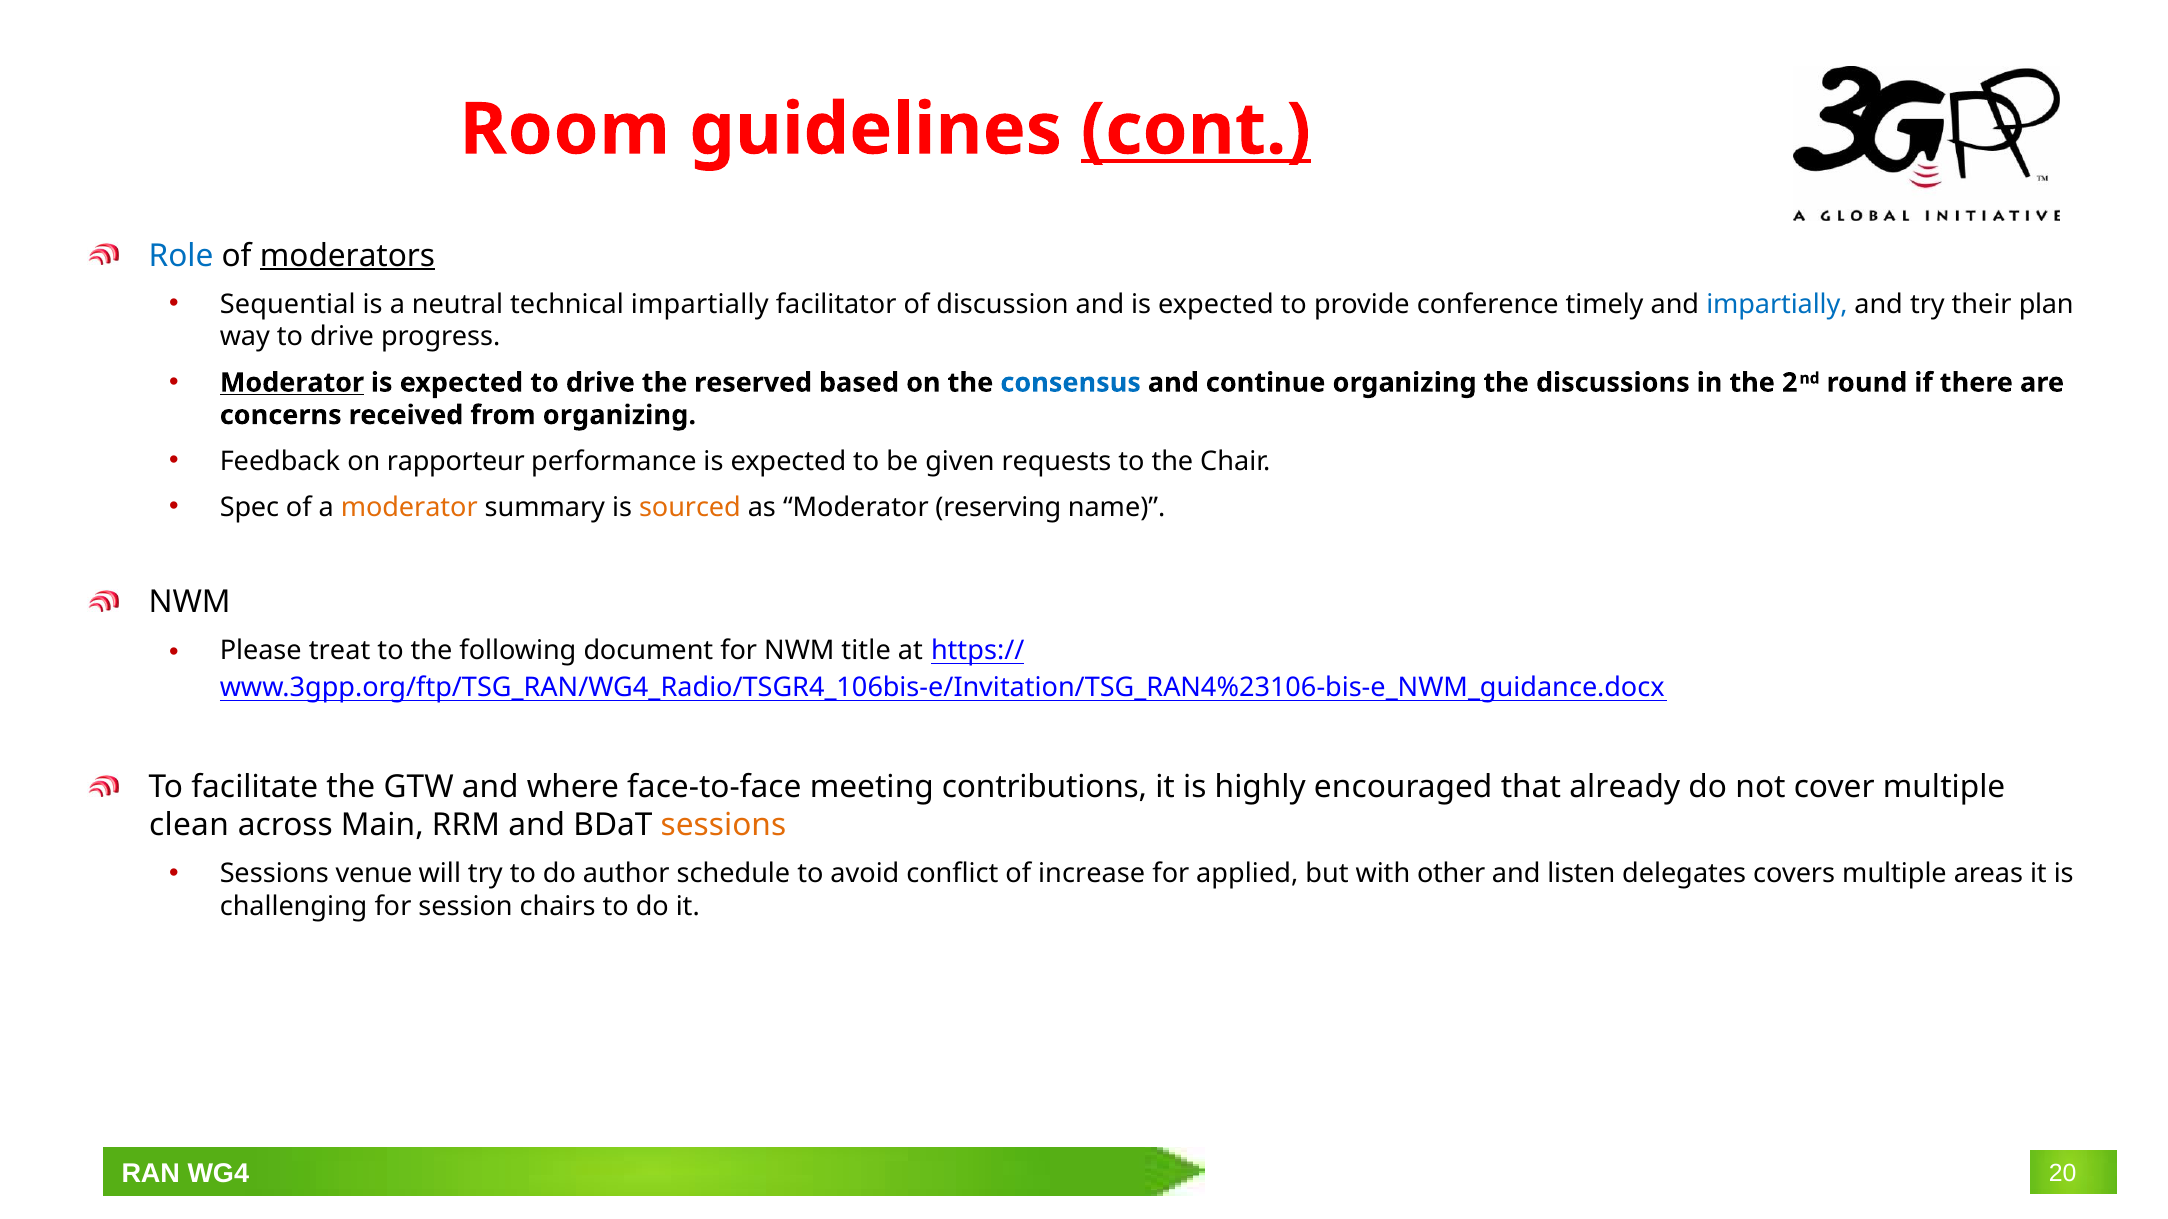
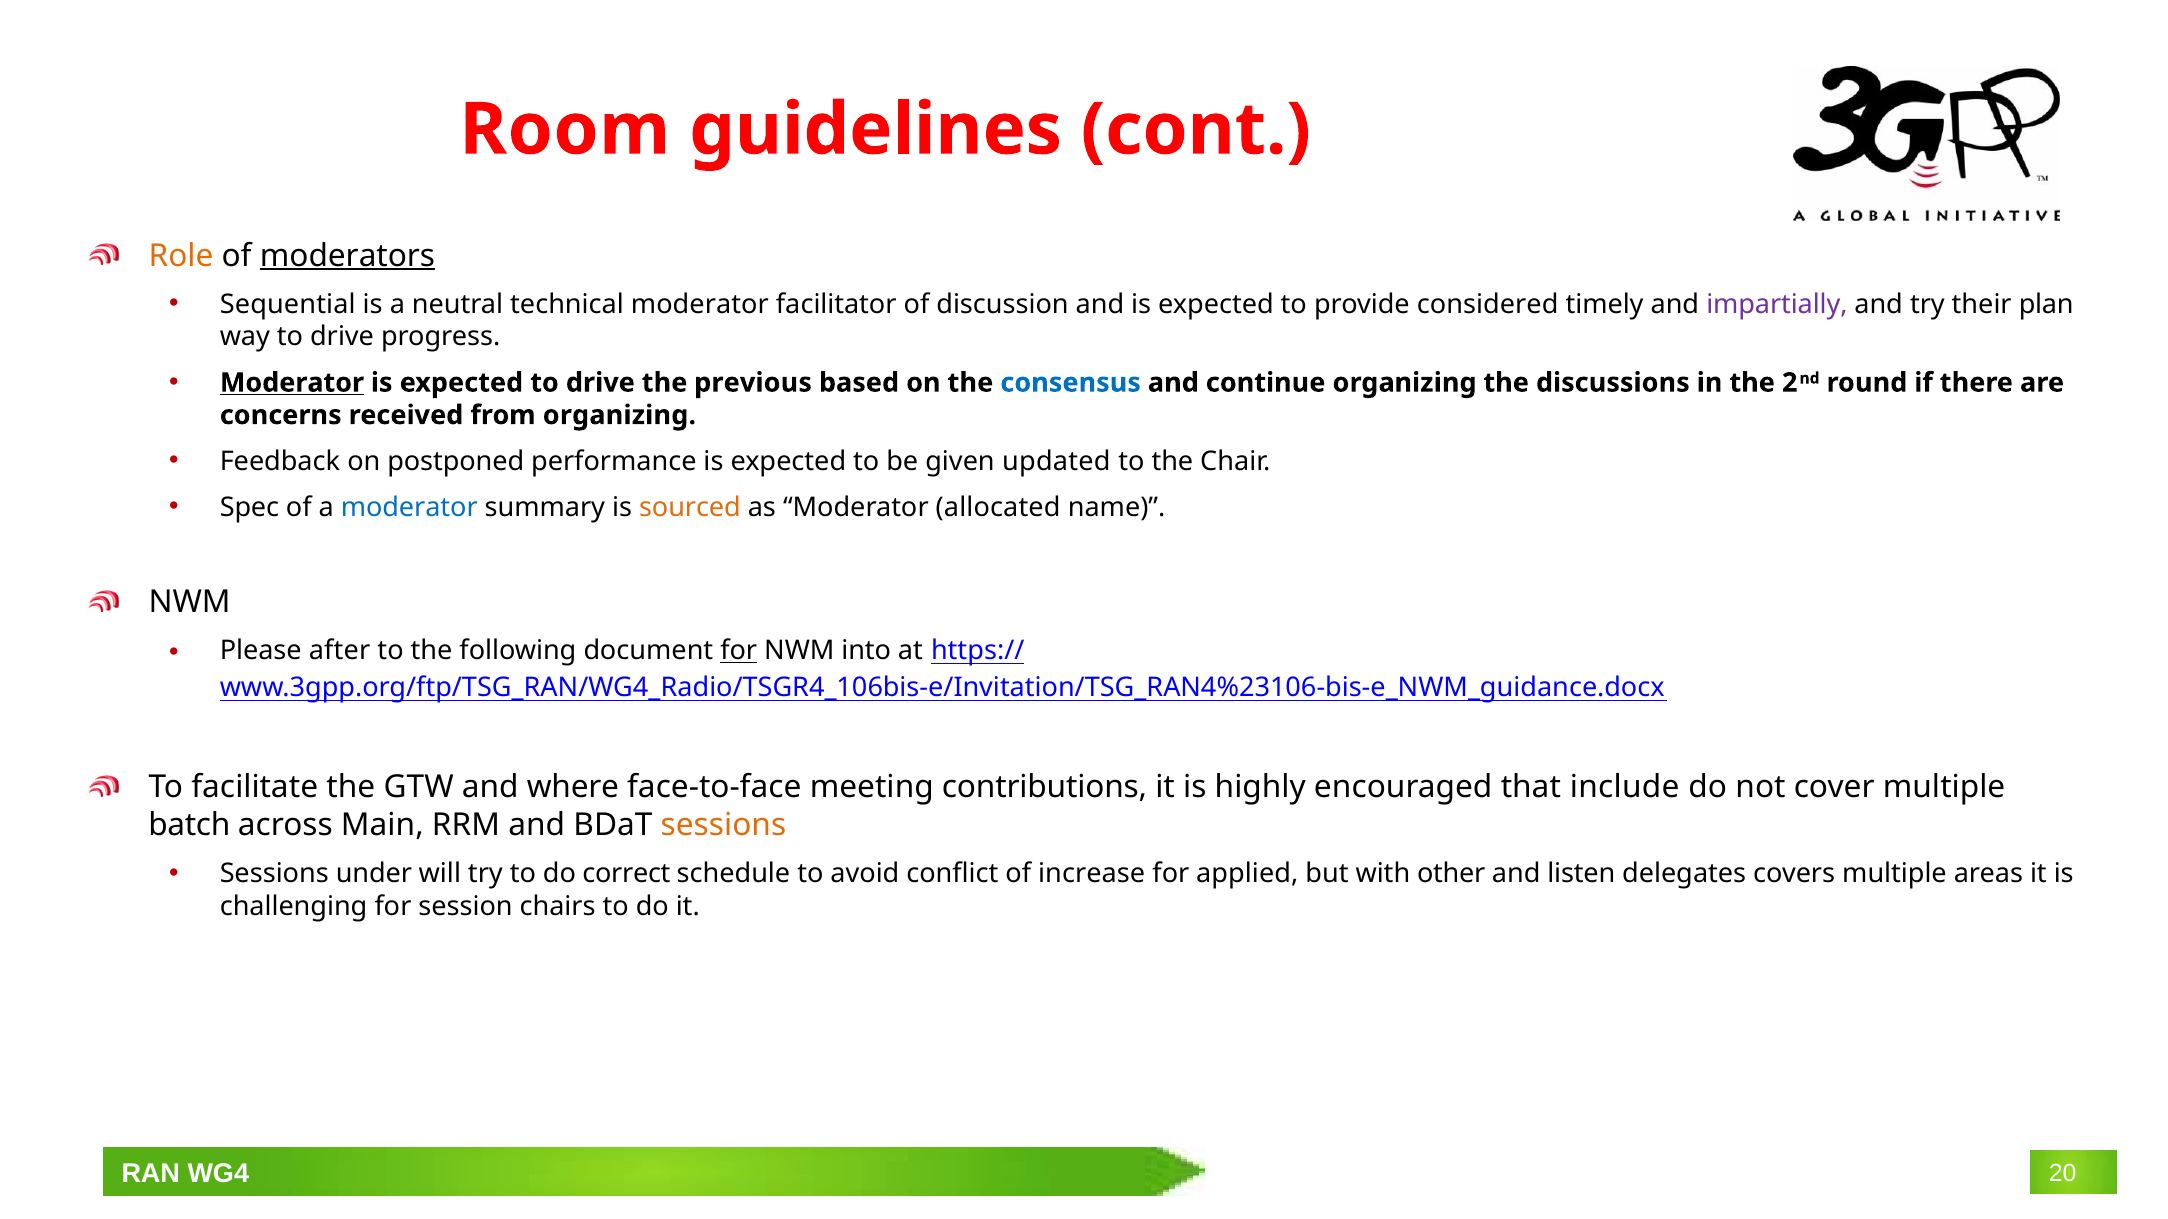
cont underline: present -> none (1196, 130)
Role colour: blue -> orange (181, 256)
technical impartially: impartially -> moderator (700, 304)
conference: conference -> considered (1488, 304)
impartially colour: blue -> purple (1777, 304)
reserved: reserved -> previous (753, 383)
rapporteur: rapporteur -> postponed (456, 461)
requests: requests -> updated (1056, 461)
moderator colour: orange -> blue (409, 508)
reserving: reserving -> allocated (998, 508)
treat: treat -> after (340, 651)
for underline: none -> present (739, 651)
title: title -> into (866, 651)
already: already -> include (1625, 788)
clean: clean -> batch (189, 826)
venue: venue -> under (374, 874)
author: author -> correct (626, 874)
